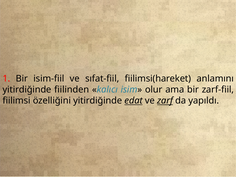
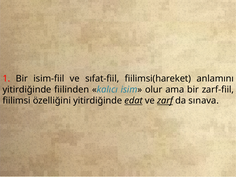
yapıldı: yapıldı -> sınava (204, 101)
